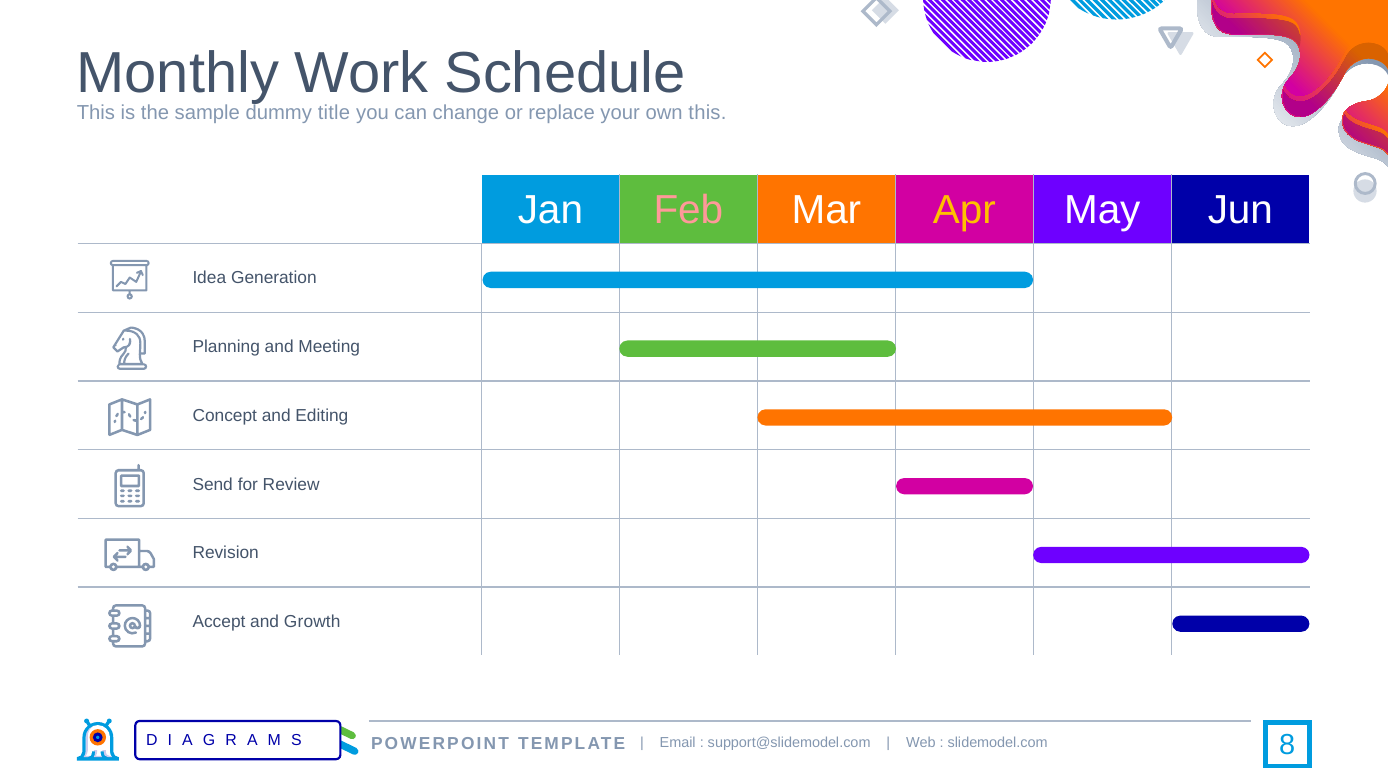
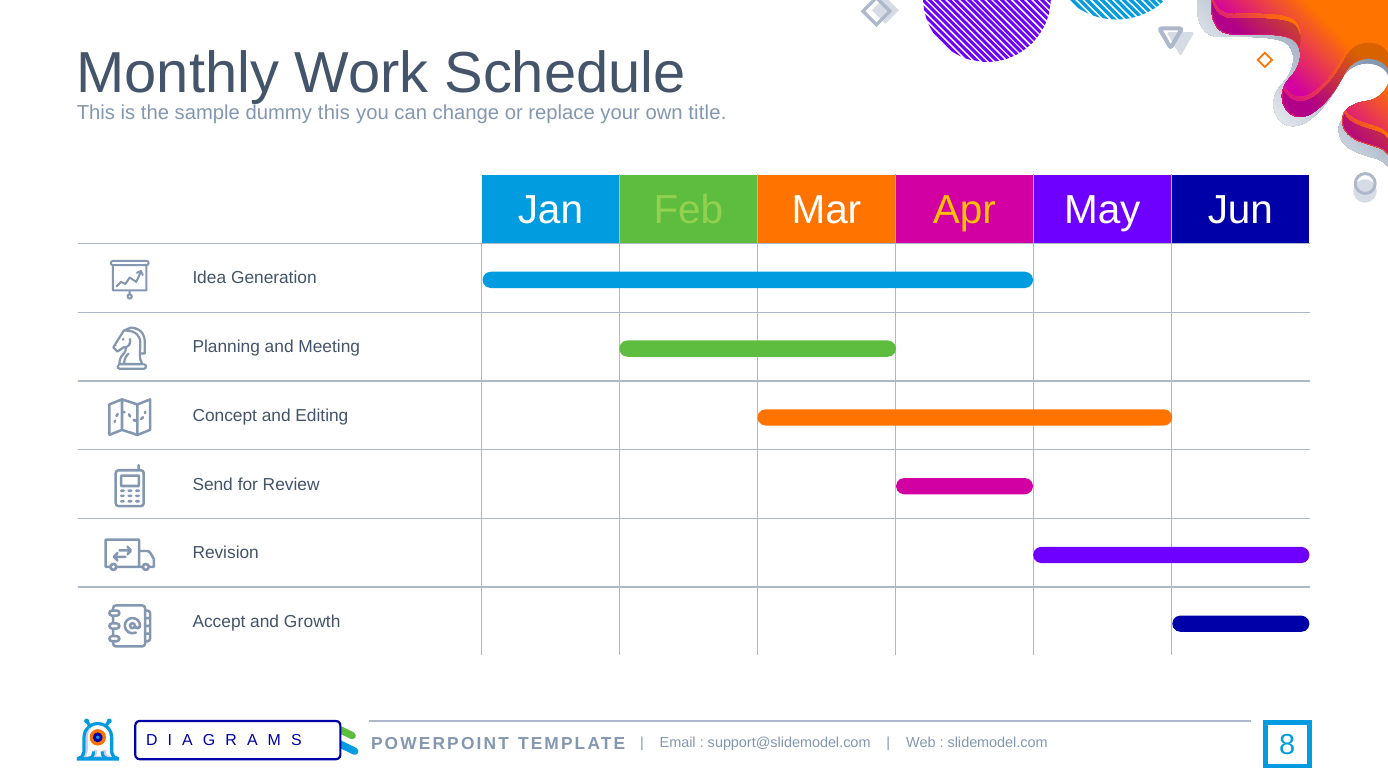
dummy title: title -> this (334, 113)
own this: this -> title (707, 113)
Feb colour: pink -> light green (688, 210)
